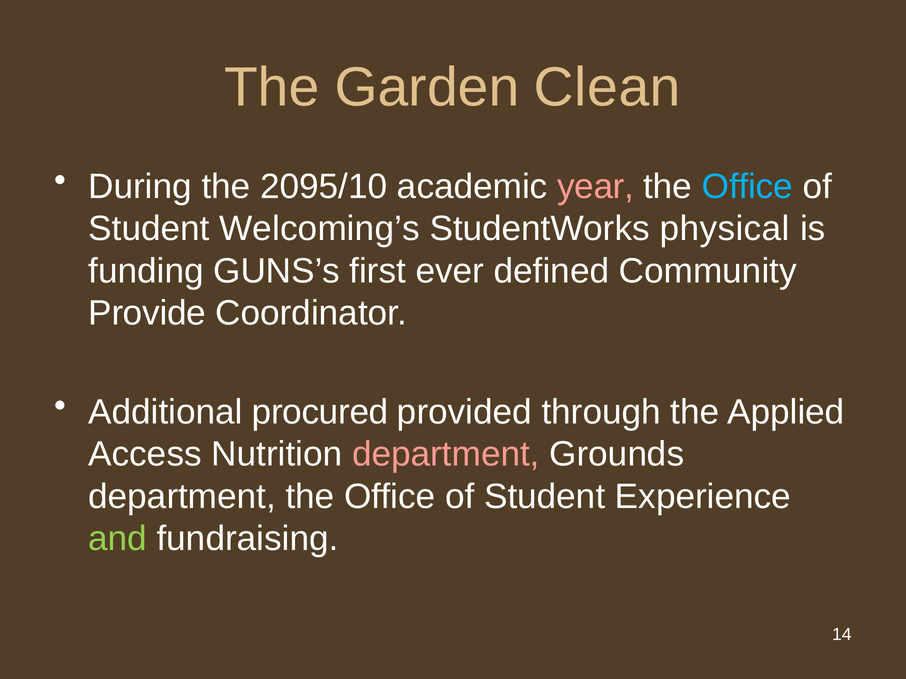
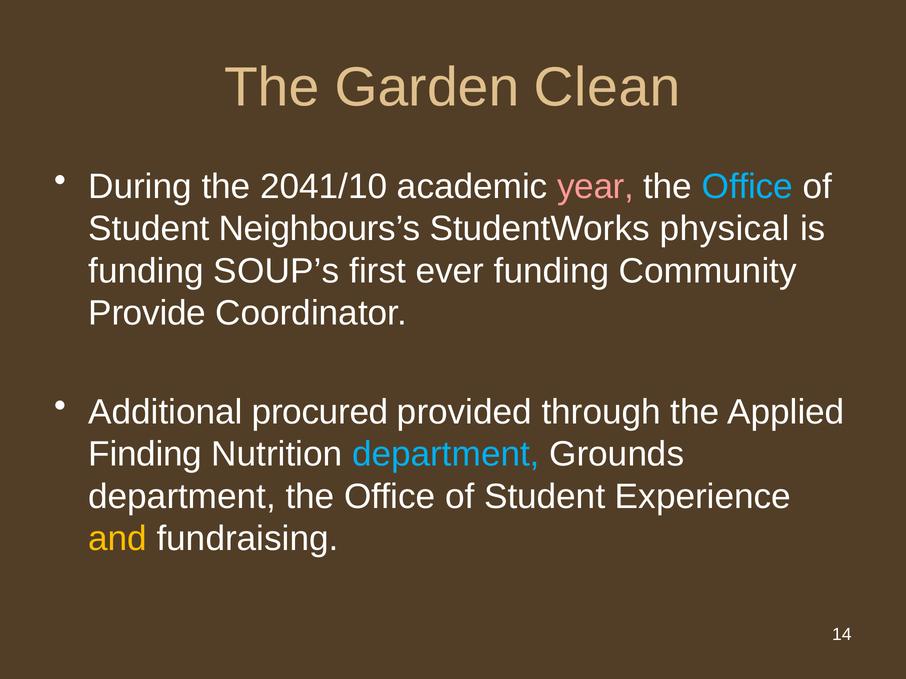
2095/10: 2095/10 -> 2041/10 (324, 187)
Welcoming’s: Welcoming’s -> Neighbours’s (320, 229)
GUNS’s: GUNS’s -> SOUP’s (276, 271)
ever defined: defined -> funding (552, 271)
Access: Access -> Finding (145, 455)
department colour: pink -> light blue (446, 455)
and colour: light green -> yellow (118, 539)
